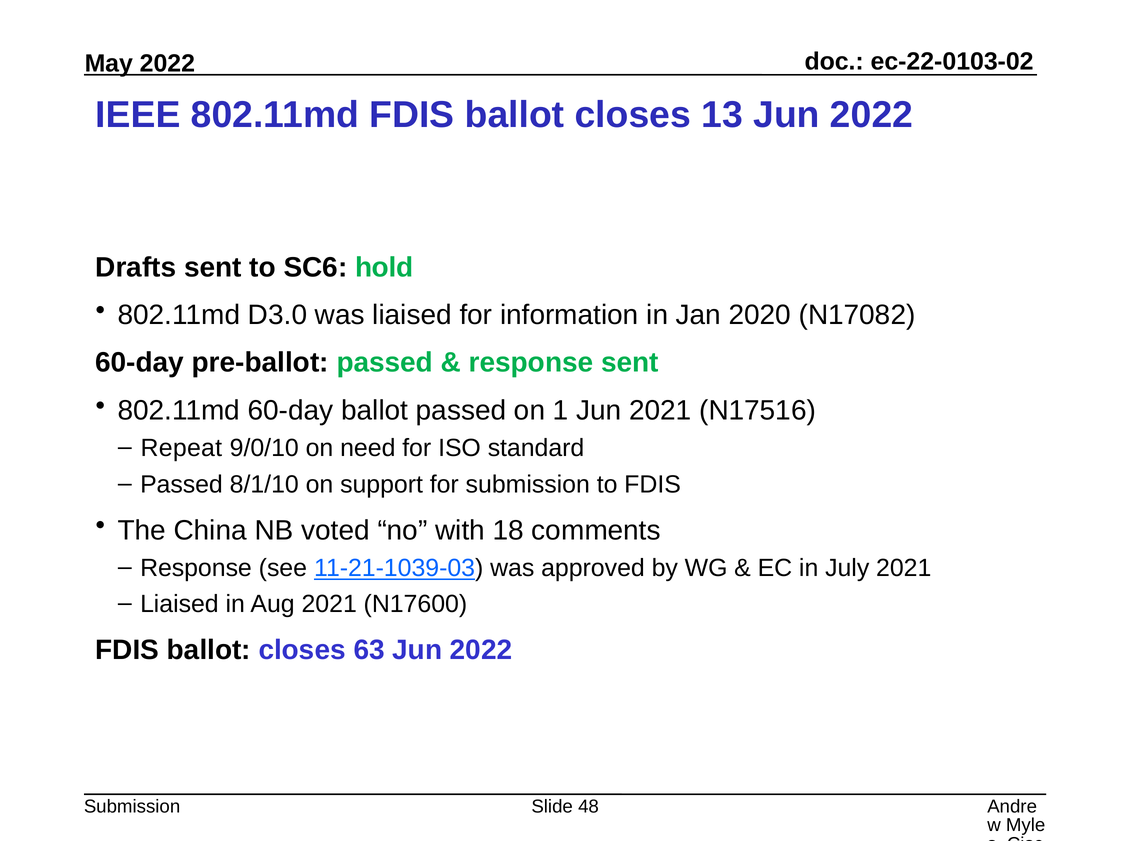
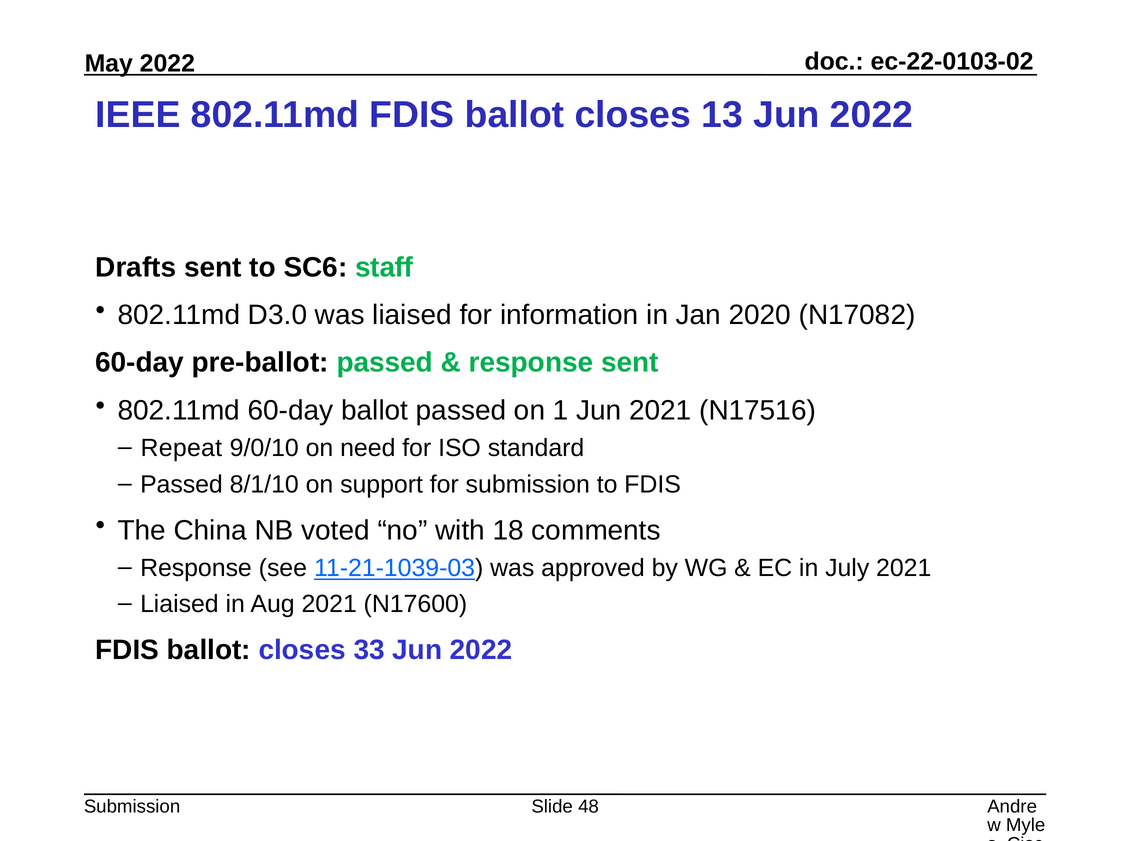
hold: hold -> staff (384, 267)
63: 63 -> 33 (369, 650)
